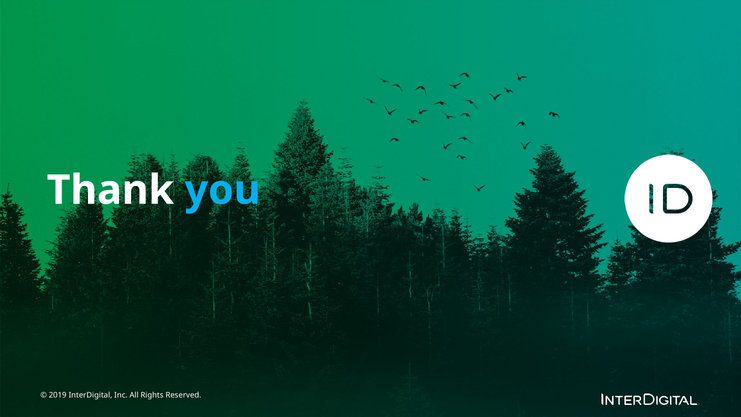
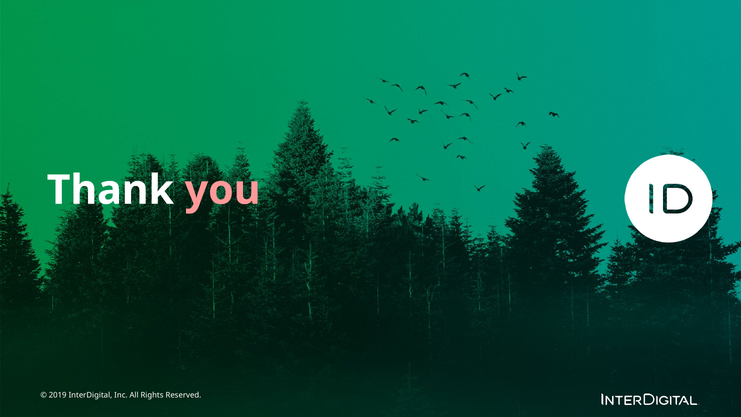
you colour: light blue -> pink (223, 190)
